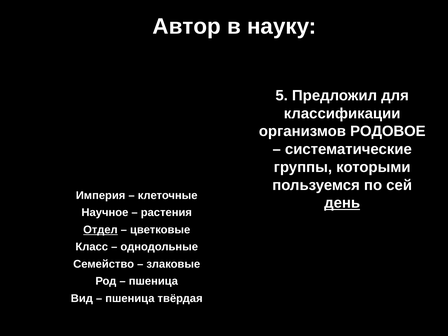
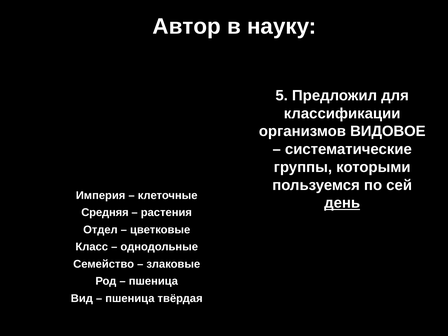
РОДОВОЕ: РОДОВОЕ -> ВИДОВОЕ (388, 131)
Научное: Научное -> Средняя (105, 213)
Отдел underline: present -> none (100, 230)
